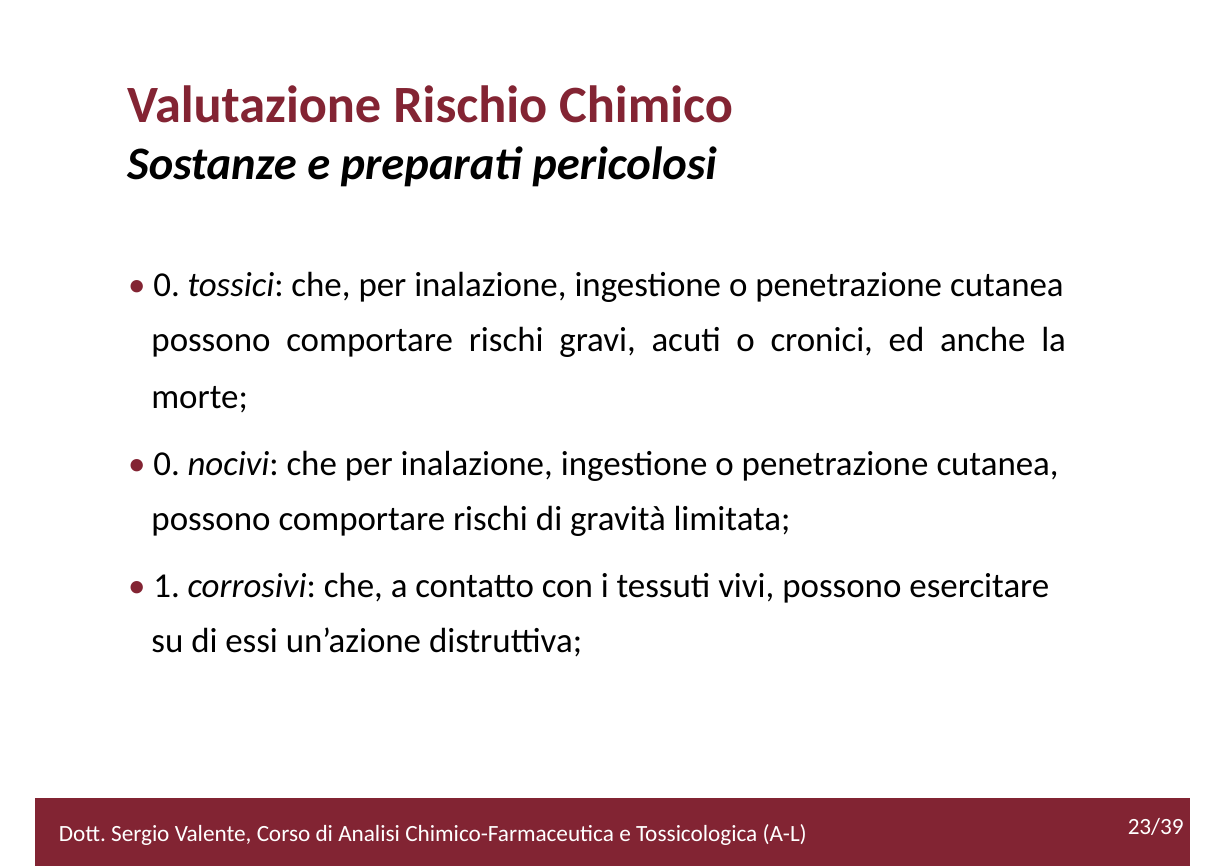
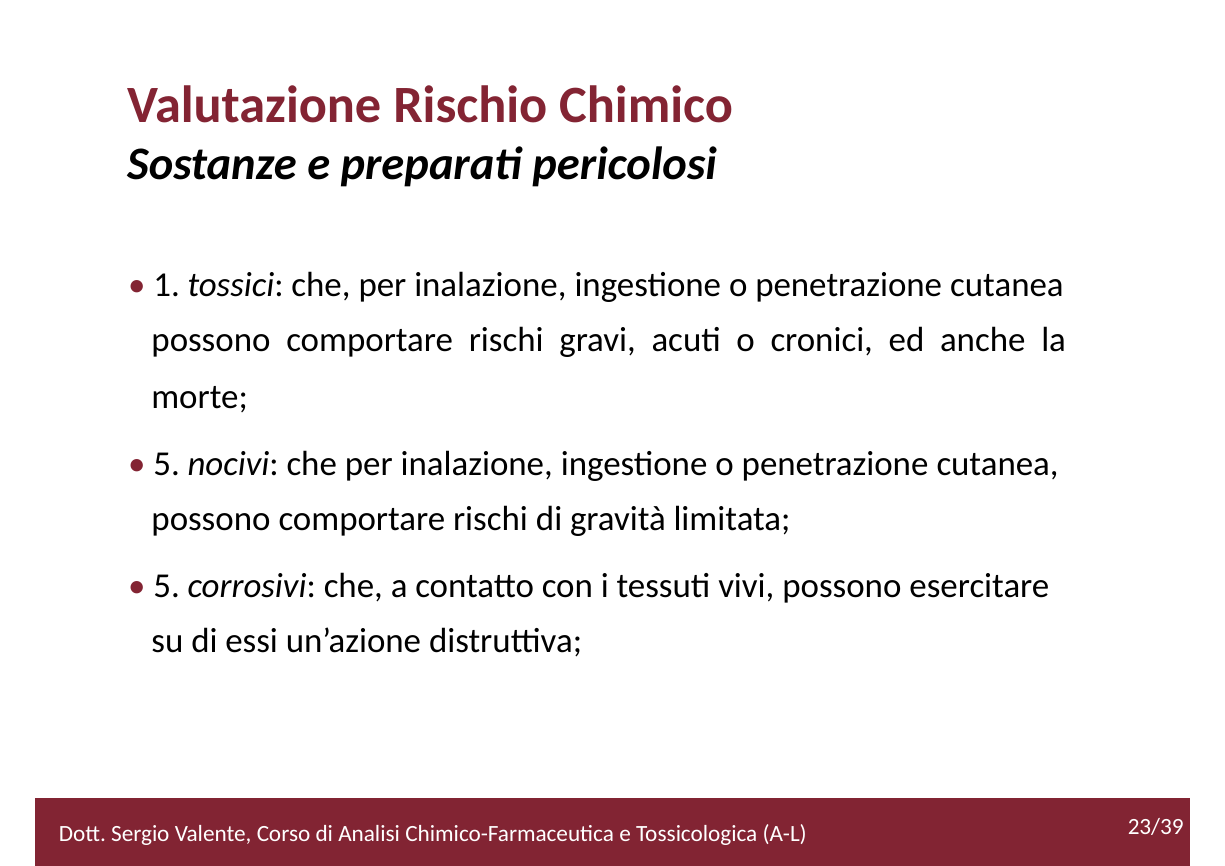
0: 0 -> 1 (167, 285)
0: 0 -> 5 (167, 464)
1: 1 -> 5 (167, 586)
